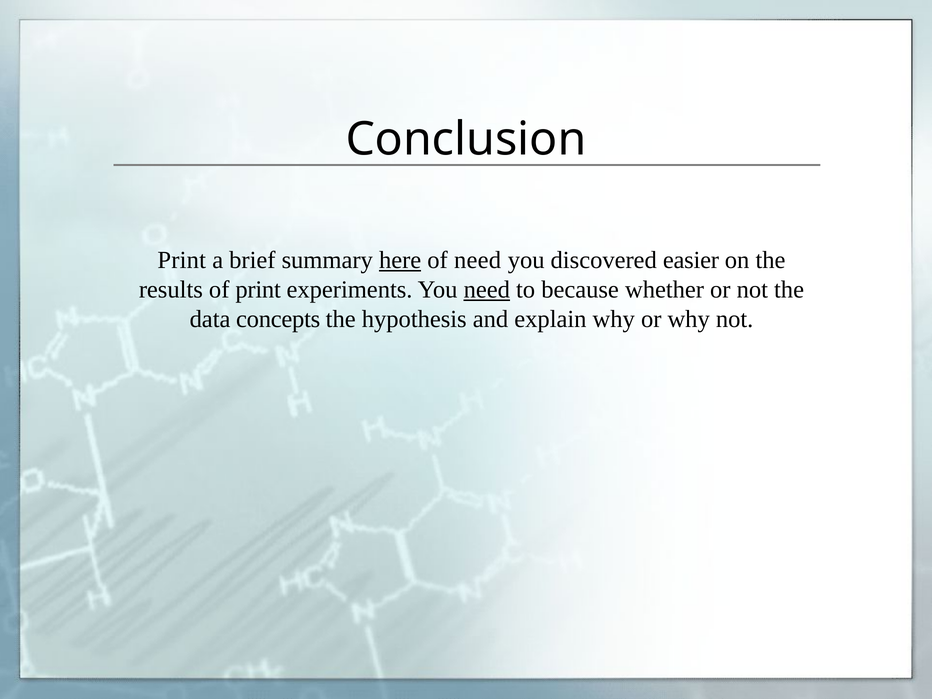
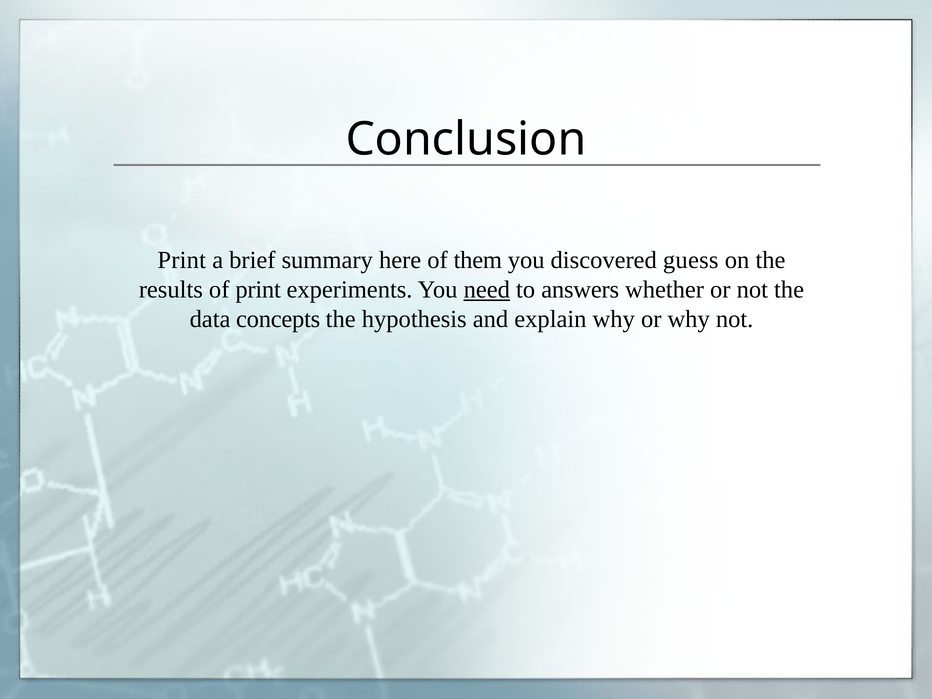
here underline: present -> none (400, 260)
of need: need -> them (478, 260)
easier: easier -> guess (691, 260)
because: because -> answers (580, 289)
